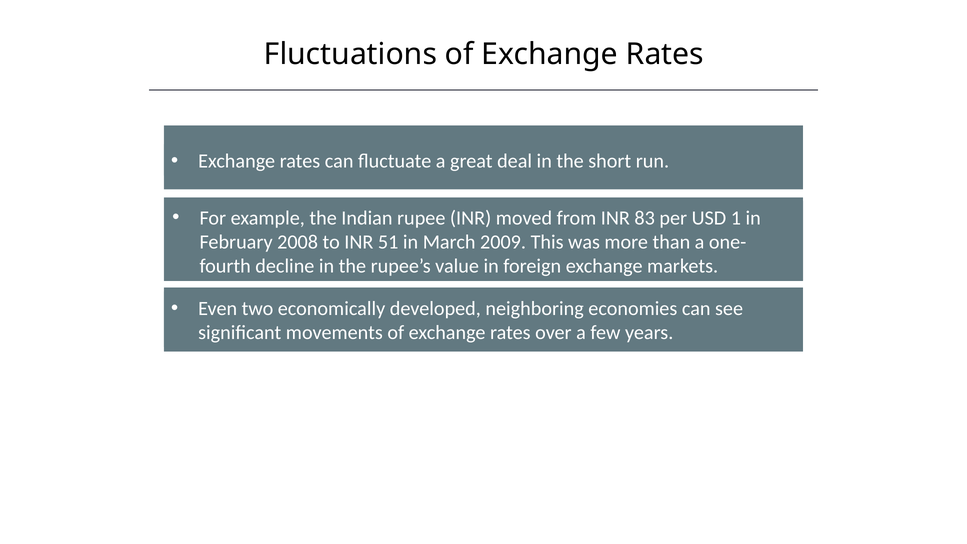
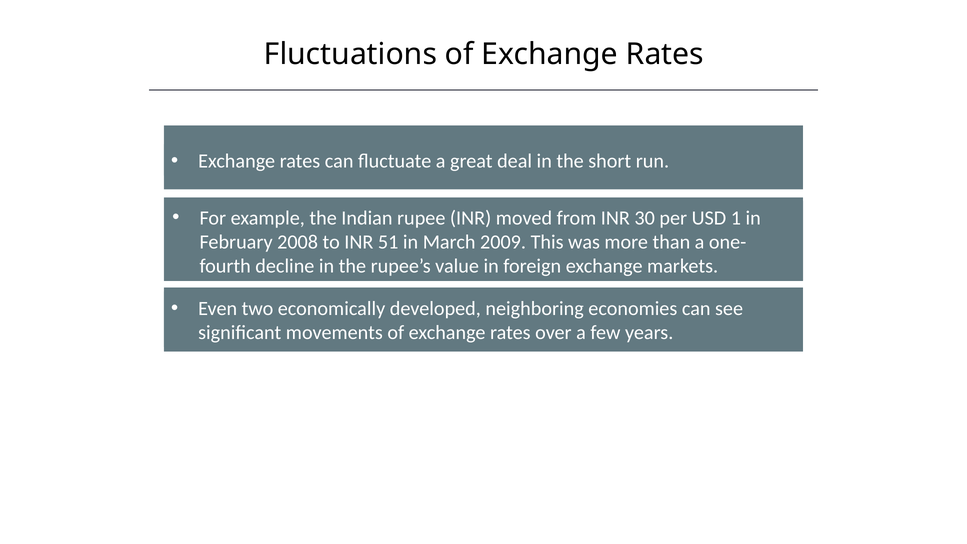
83: 83 -> 30 (645, 218)
